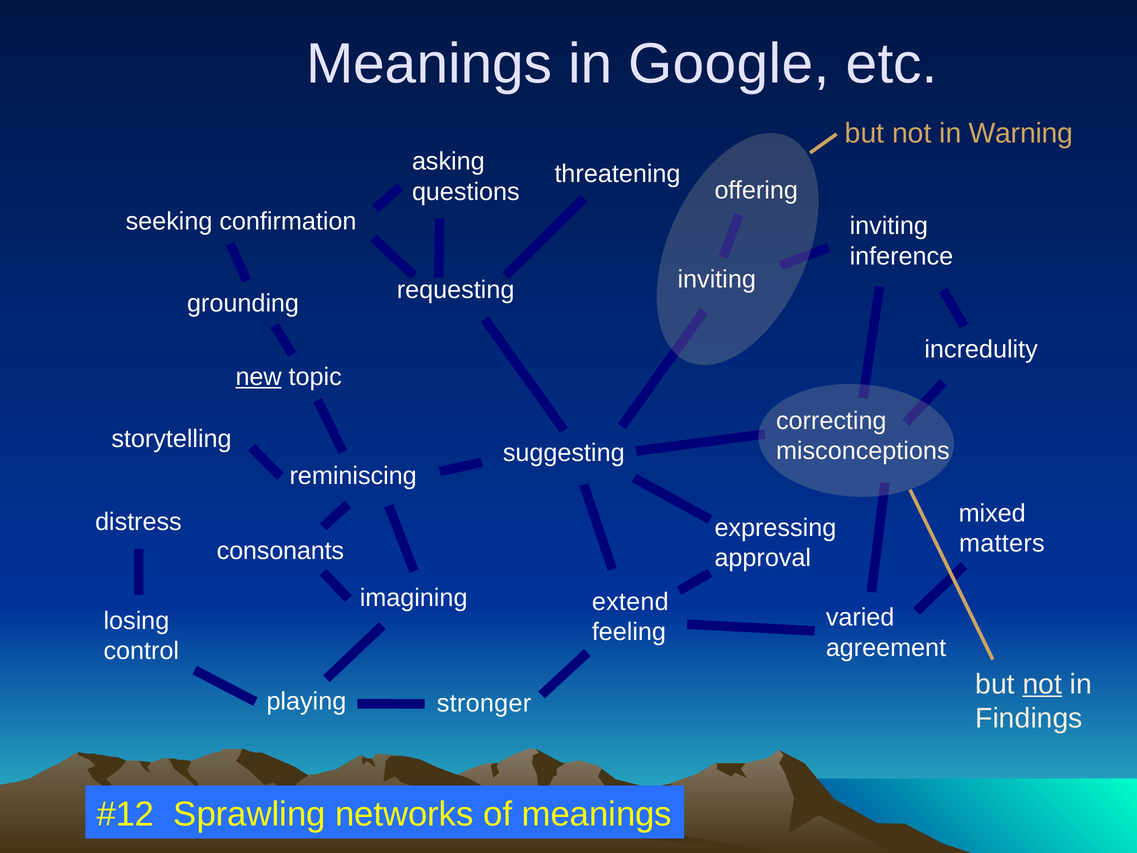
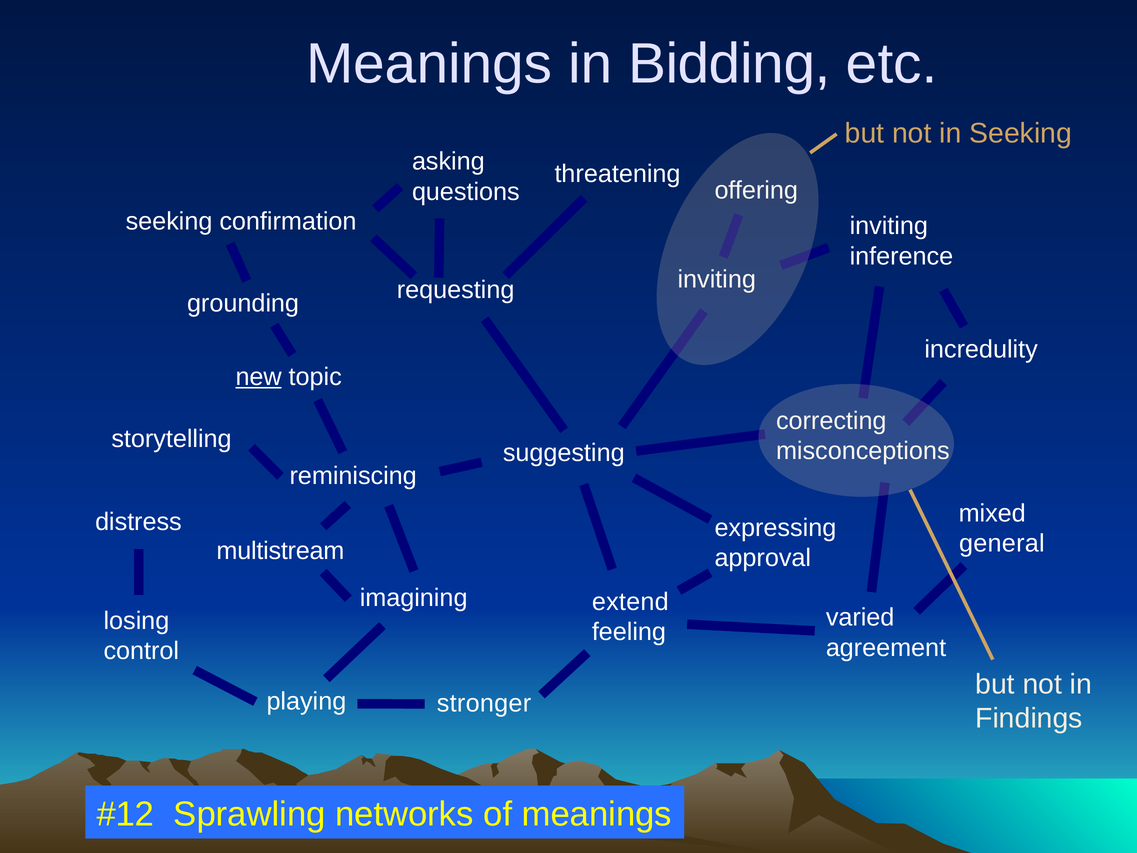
Google: Google -> Bidding (729, 64)
in Warning: Warning -> Seeking (1021, 134)
matters: matters -> general (1002, 543)
consonants: consonants -> multistream (280, 551)
not underline: present -> none (1042, 684)
